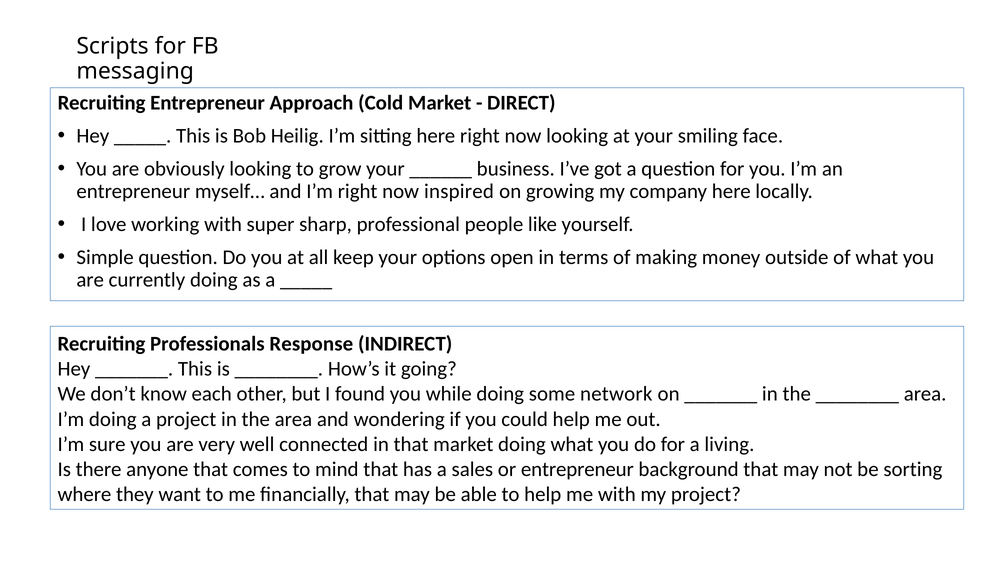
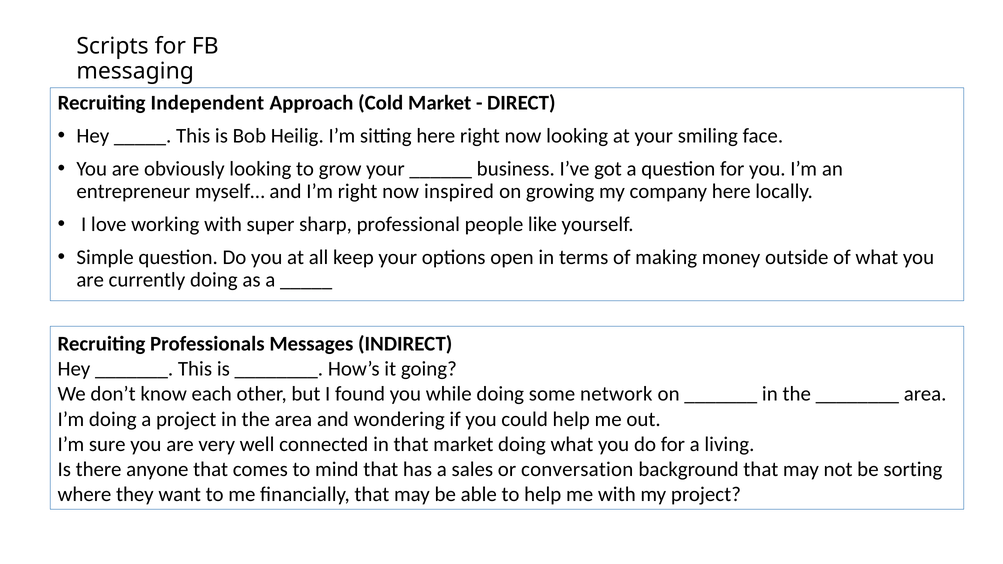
Recruiting Entrepreneur: Entrepreneur -> Independent (207, 103)
Response: Response -> Messages (311, 344)
or entrepreneur: entrepreneur -> conversation (577, 469)
